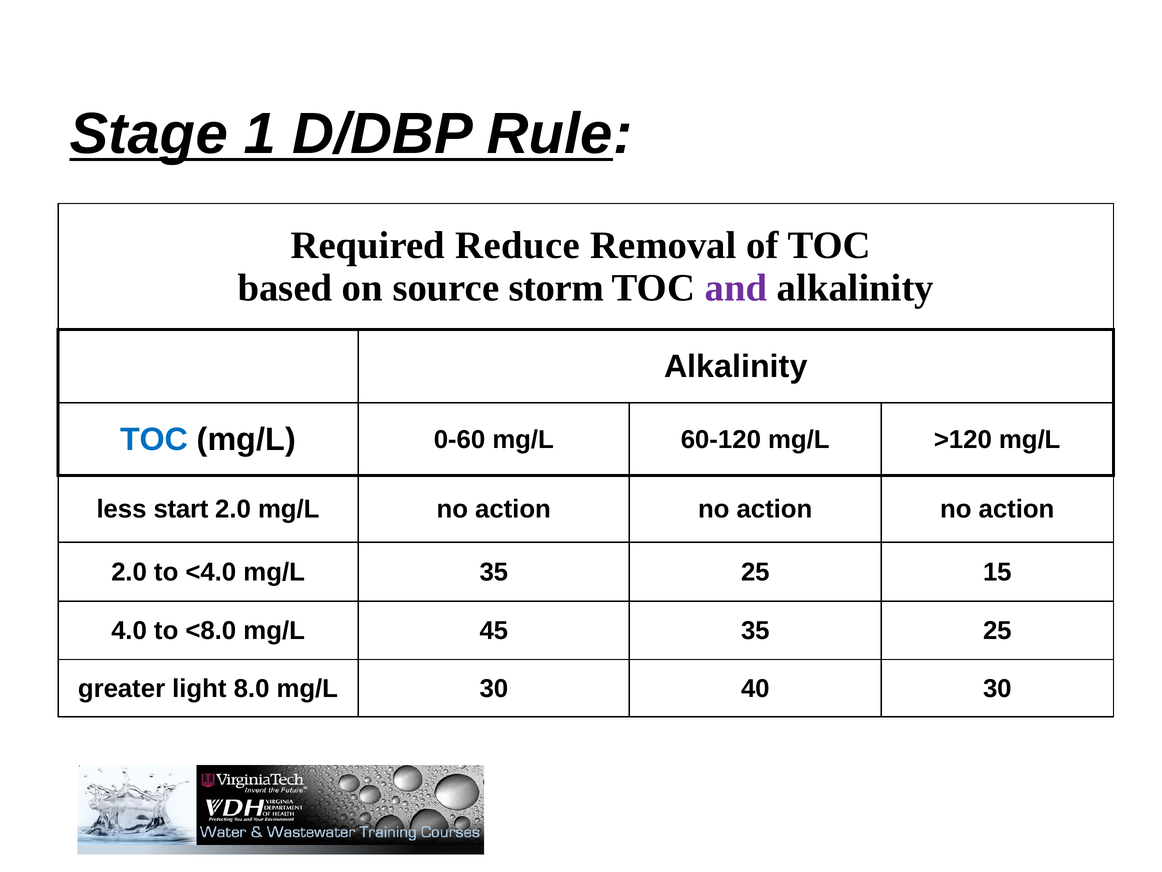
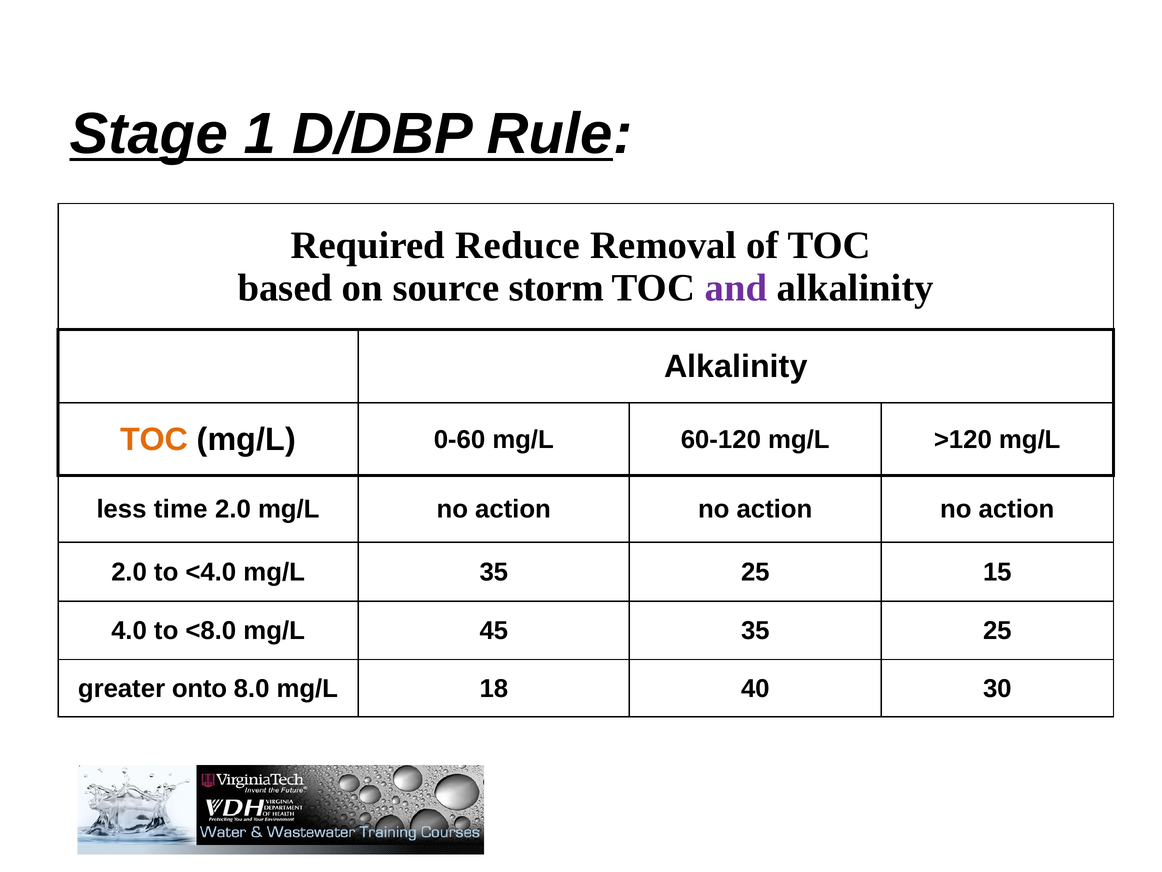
TOC colour: blue -> orange (154, 439)
start: start -> time (181, 509)
light: light -> onto (199, 688)
mg/L 30: 30 -> 18 (494, 688)
